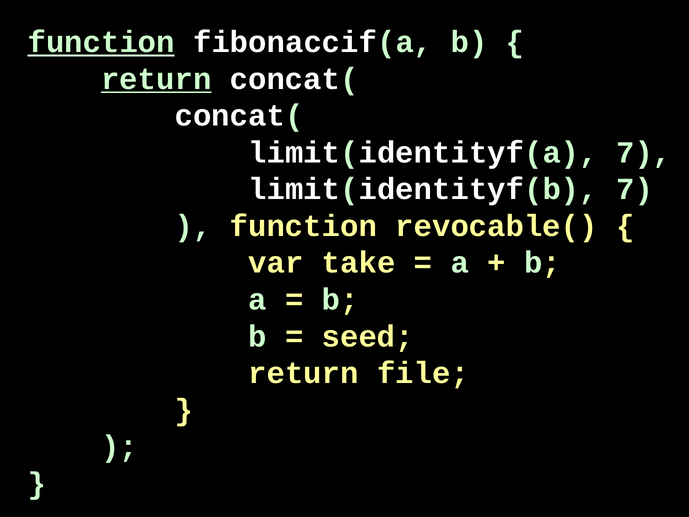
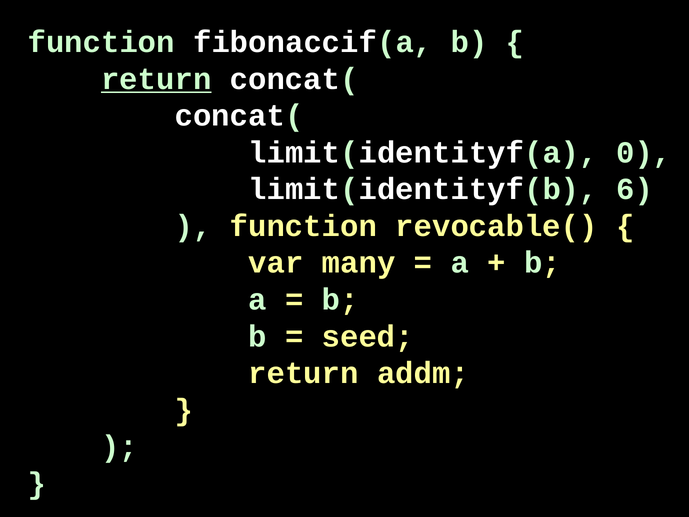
function underline: present -> none (101, 42)
limit(identityf(a 7: 7 -> 0 (644, 152)
limit(identityf(b 7: 7 -> 6 (635, 189)
take: take -> many (359, 263)
file: file -> addm (423, 373)
